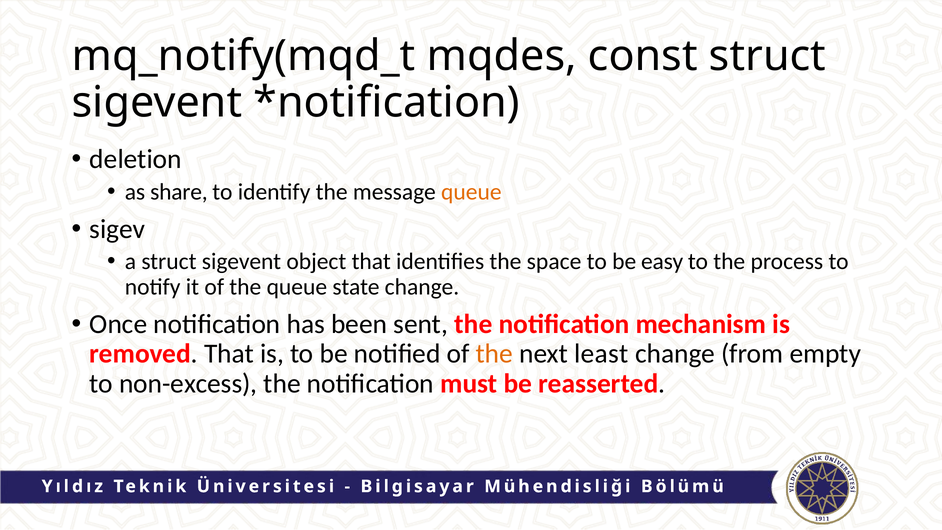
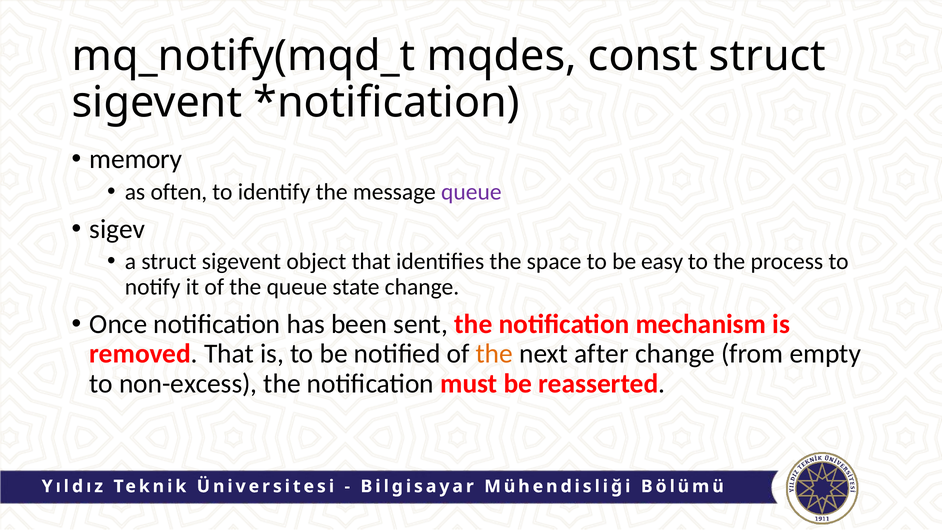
deletion: deletion -> memory (136, 159)
share: share -> often (179, 192)
queue colour: orange -> purple (471, 192)
least: least -> after (601, 354)
